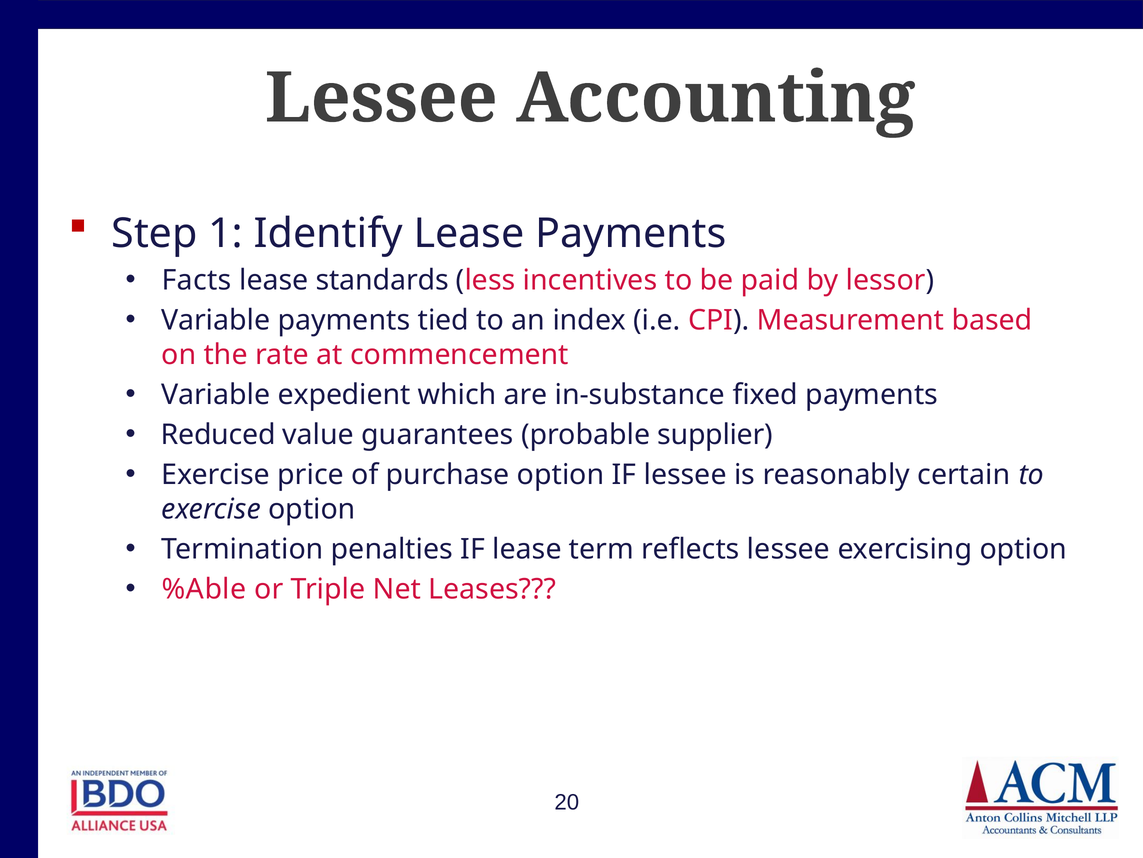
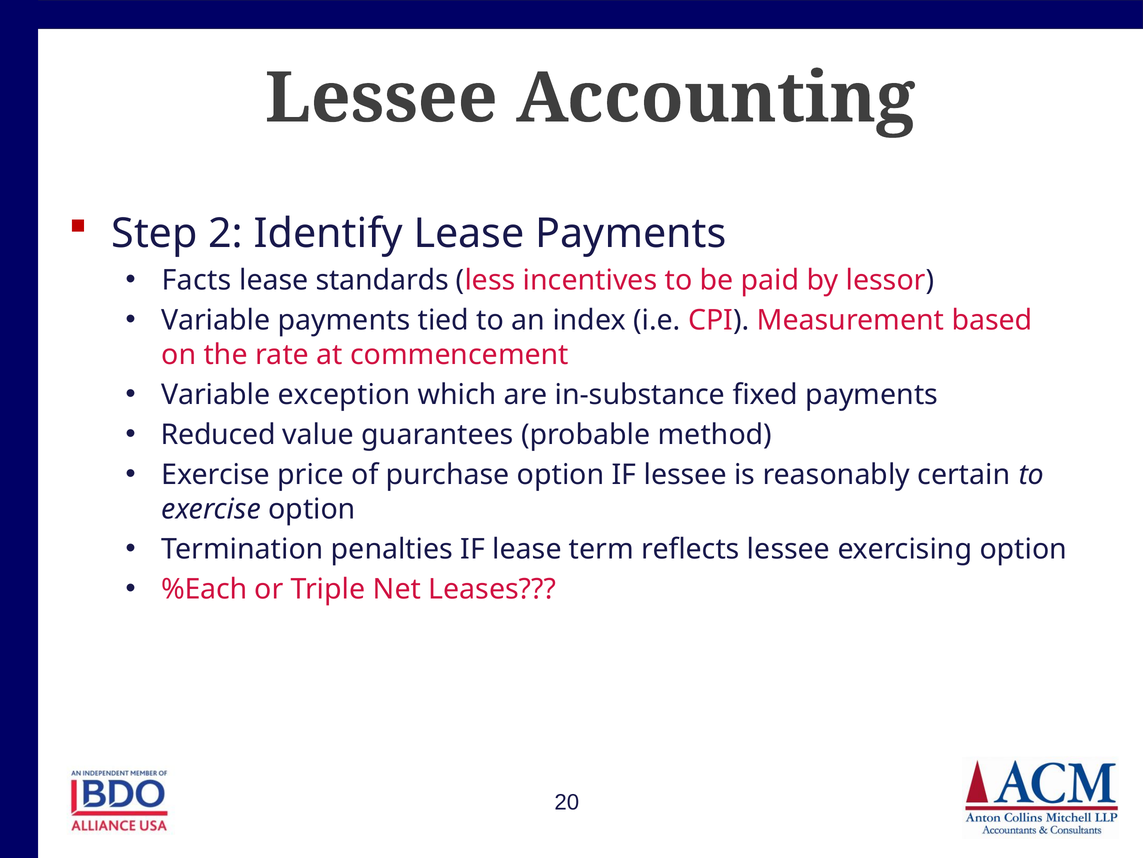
1: 1 -> 2 (226, 233)
expedient: expedient -> exception (344, 394)
supplier: supplier -> method (715, 434)
%Able: %Able -> %Each (204, 589)
